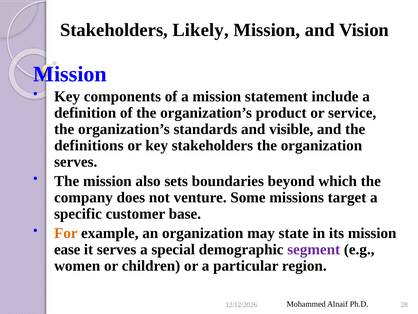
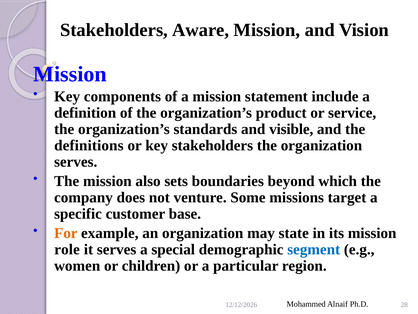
Likely: Likely -> Aware (201, 30)
ease: ease -> role (67, 249)
segment colour: purple -> blue (314, 249)
